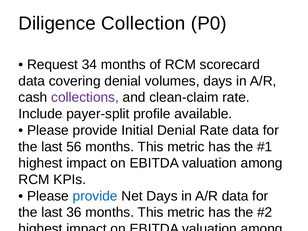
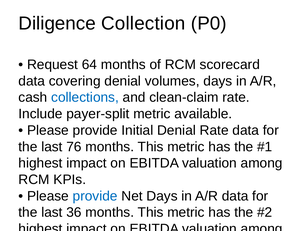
34: 34 -> 64 (89, 65)
collections colour: purple -> blue (85, 97)
payer-split profile: profile -> metric (152, 114)
56: 56 -> 76 (74, 147)
